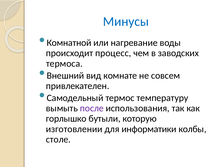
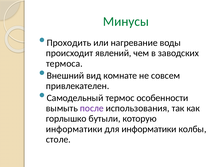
Минусы colour: blue -> green (126, 21)
Комнатной: Комнатной -> Проходить (69, 43)
процесс: процесс -> явлений (113, 53)
температуру: температуру -> особенности (162, 98)
изготовлении: изготовлении -> информатики (74, 129)
